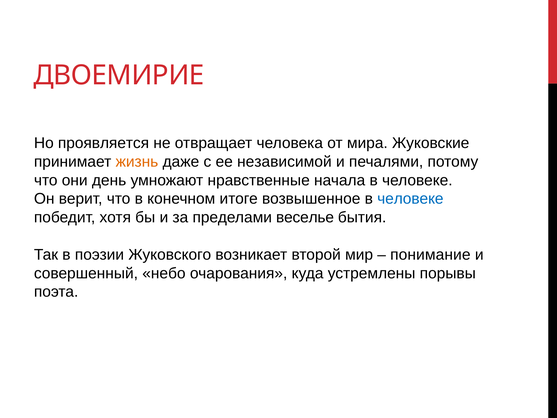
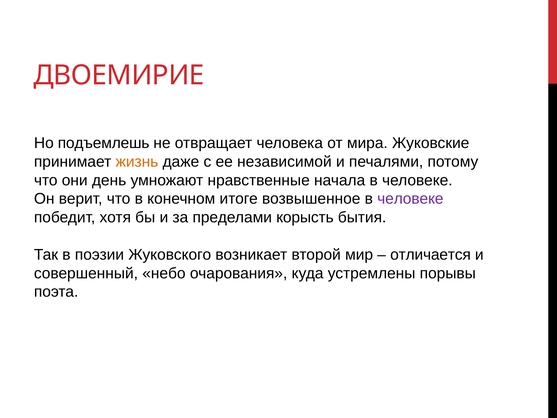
проявляется: проявляется -> подъемлешь (104, 143)
человеке colour: blue -> purple (410, 199)
веселье: веселье -> корысть (305, 217)
понимание: понимание -> отличается (431, 254)
